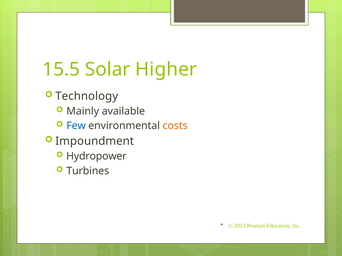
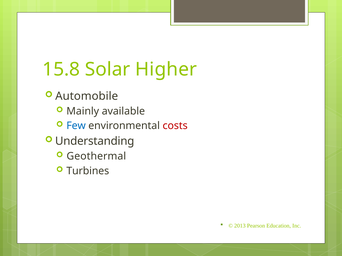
15.5: 15.5 -> 15.8 (61, 69)
Technology: Technology -> Automobile (87, 96)
costs colour: orange -> red (175, 126)
Impoundment: Impoundment -> Understanding (95, 141)
Hydropower: Hydropower -> Geothermal (96, 157)
